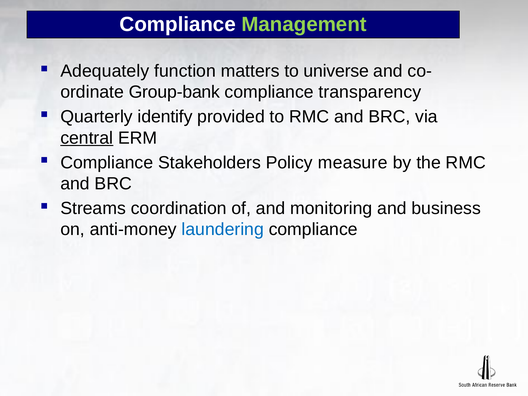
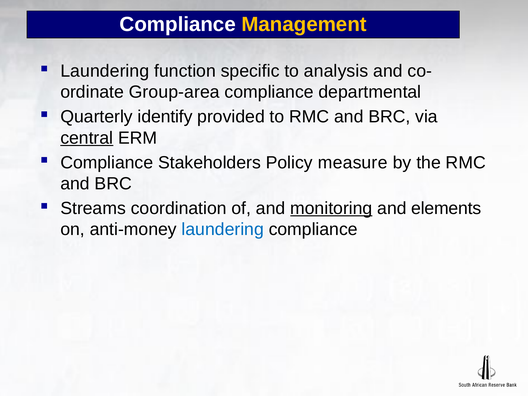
Management colour: light green -> yellow (304, 24)
Adequately: Adequately -> Laundering (105, 71)
matters: matters -> specific (250, 71)
universe: universe -> analysis (336, 71)
Group-bank: Group-bank -> Group-area (174, 92)
transparency: transparency -> departmental (370, 92)
monitoring underline: none -> present (331, 208)
business: business -> elements (446, 208)
